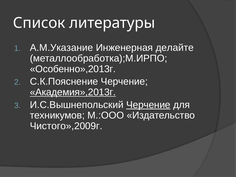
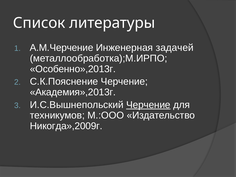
А.М.Указание: А.М.Указание -> А.М.Черчение (62, 48)
делайте: делайте -> задачей (175, 48)
Академия»,2013г underline: present -> none (73, 92)
Чистого»,2009г: Чистого»,2009г -> Никогда»,2009г (66, 126)
